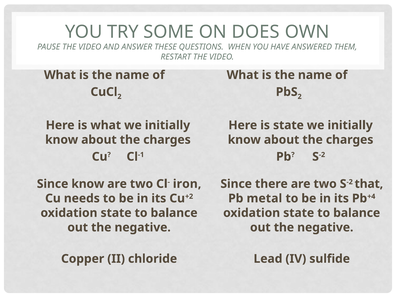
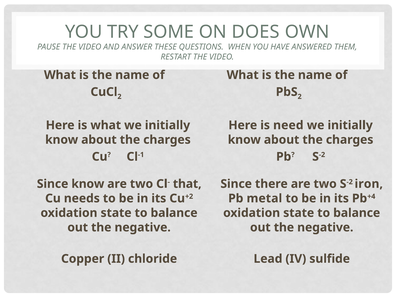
is state: state -> need (288, 125)
iron: iron -> that (187, 184)
that: that -> iron (369, 184)
